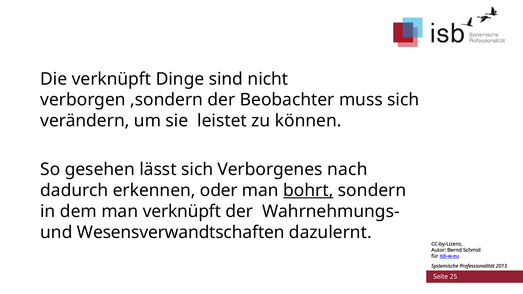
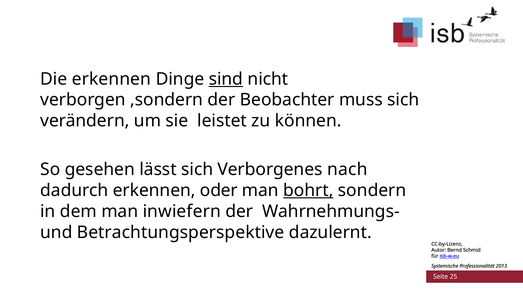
Die verknüpft: verknüpft -> erkennen (111, 79)
sind underline: none -> present (226, 79)
man verknüpft: verknüpft -> inwiefern (182, 211)
Wesensverwandtschaften: Wesensverwandtschaften -> Betrachtungsperspektive (181, 232)
